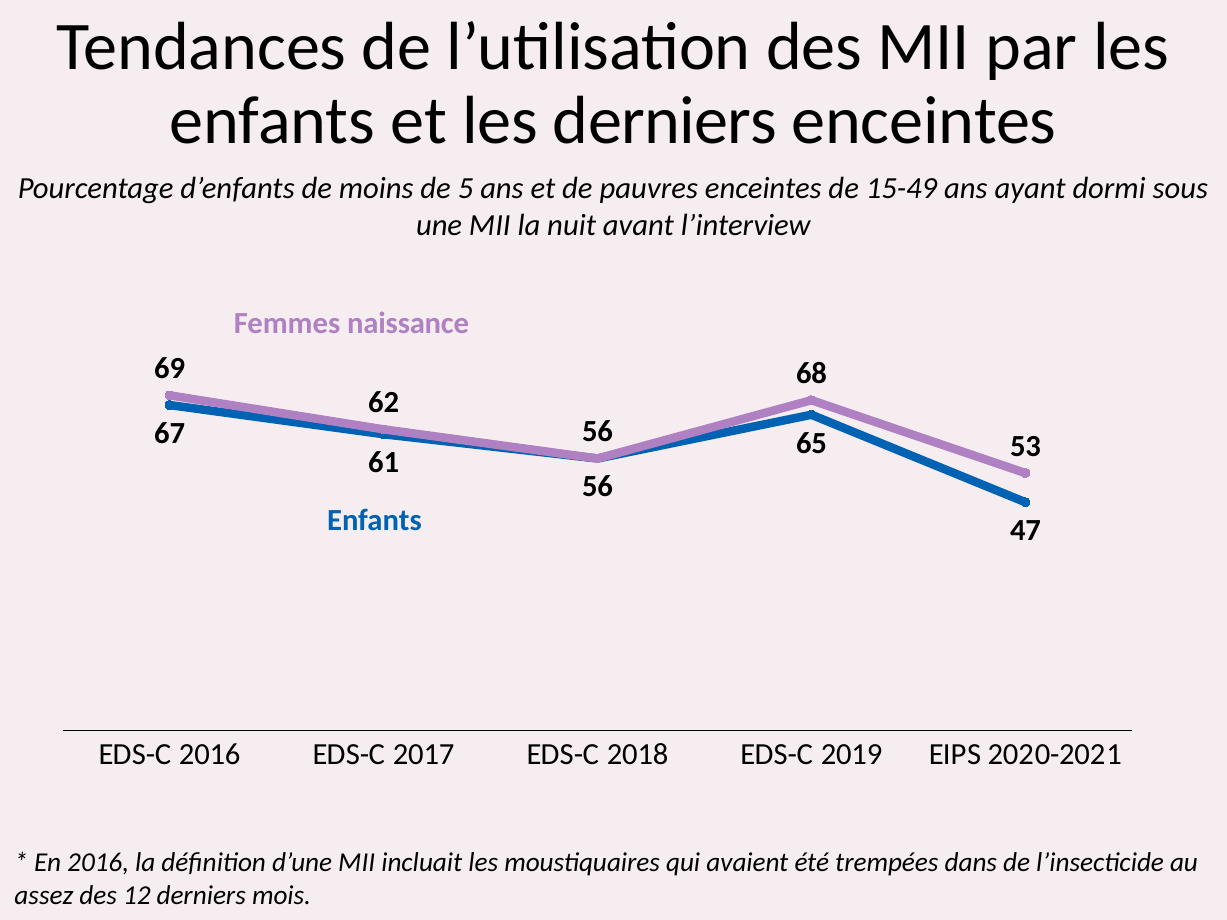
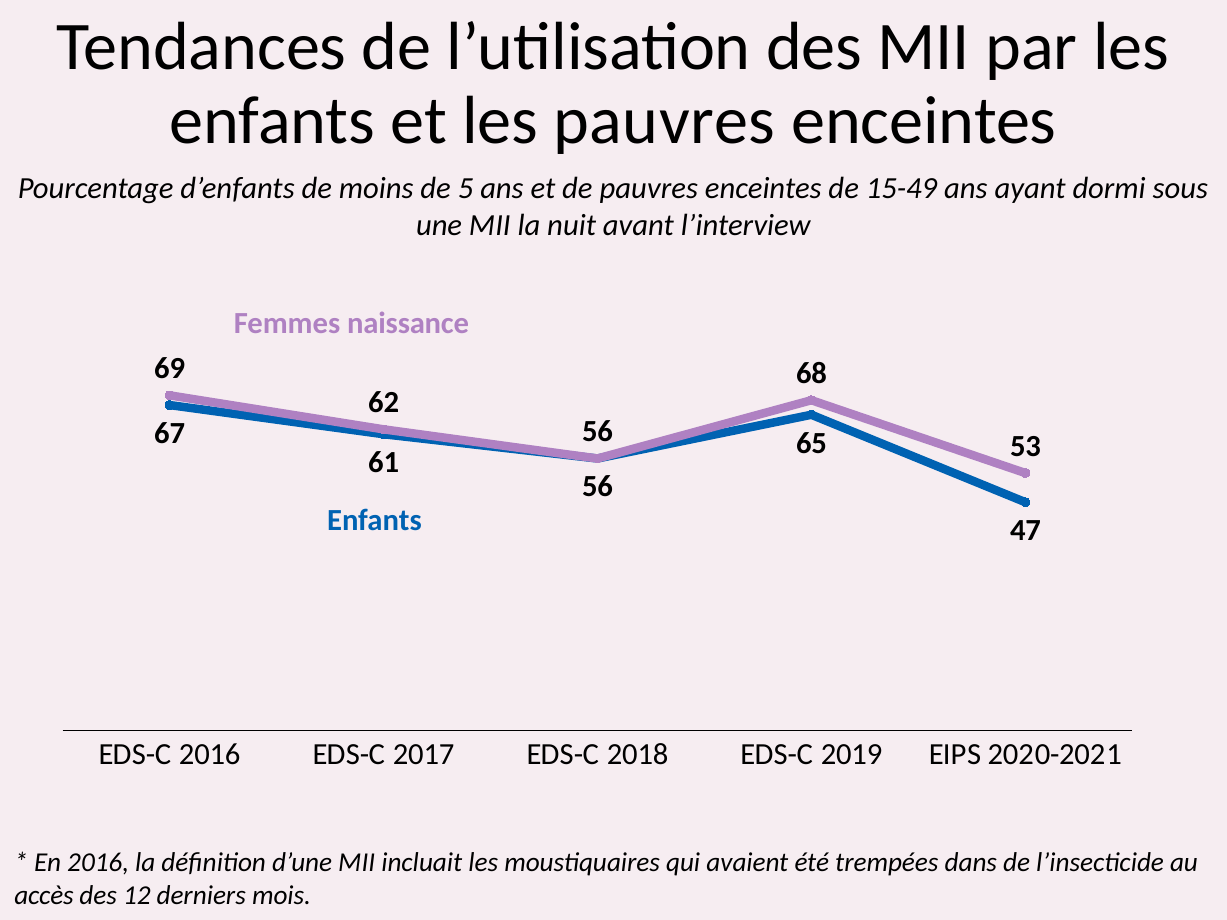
les derniers: derniers -> pauvres (665, 121)
assez: assez -> accès (44, 896)
